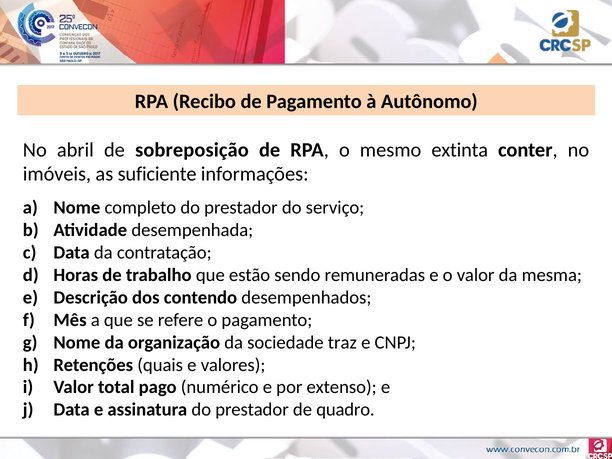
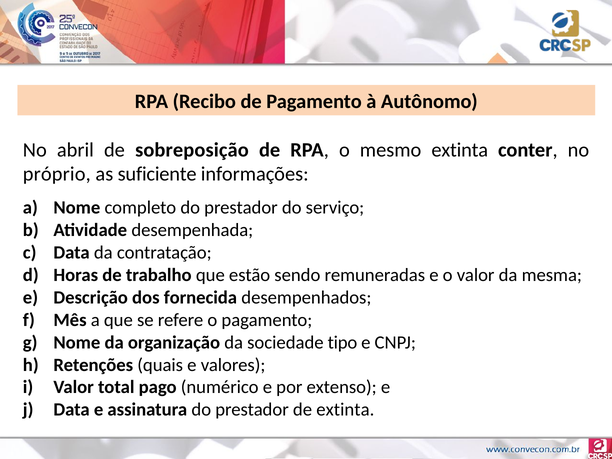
imóveis: imóveis -> próprio (57, 174)
contendo: contendo -> fornecida (200, 298)
traz: traz -> tipo (343, 342)
de quadro: quadro -> extinta (345, 410)
